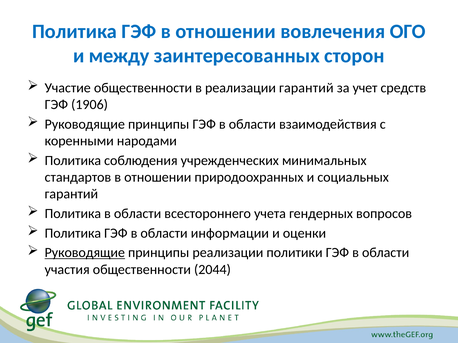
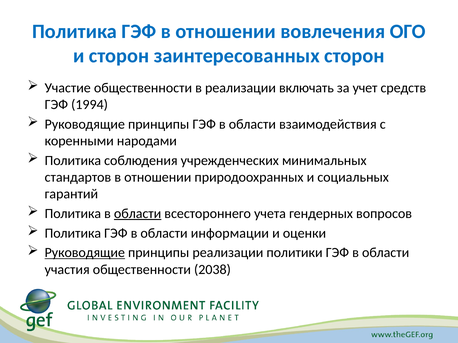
и между: между -> сторон (119, 56)
реализации гарантий: гарантий -> включать (306, 88)
1906: 1906 -> 1994 (90, 105)
области underline: none -> present (138, 214)
2044: 2044 -> 2038 (212, 270)
